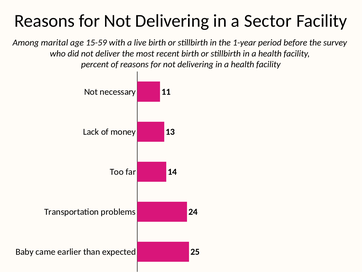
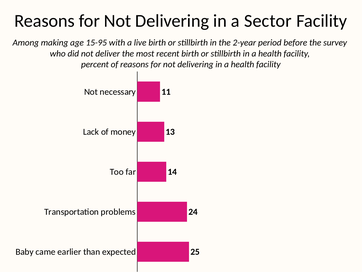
marital: marital -> making (55, 43)
15-59: 15-59 -> 15-95 (96, 43)
1-year: 1-year -> 2-year (244, 43)
